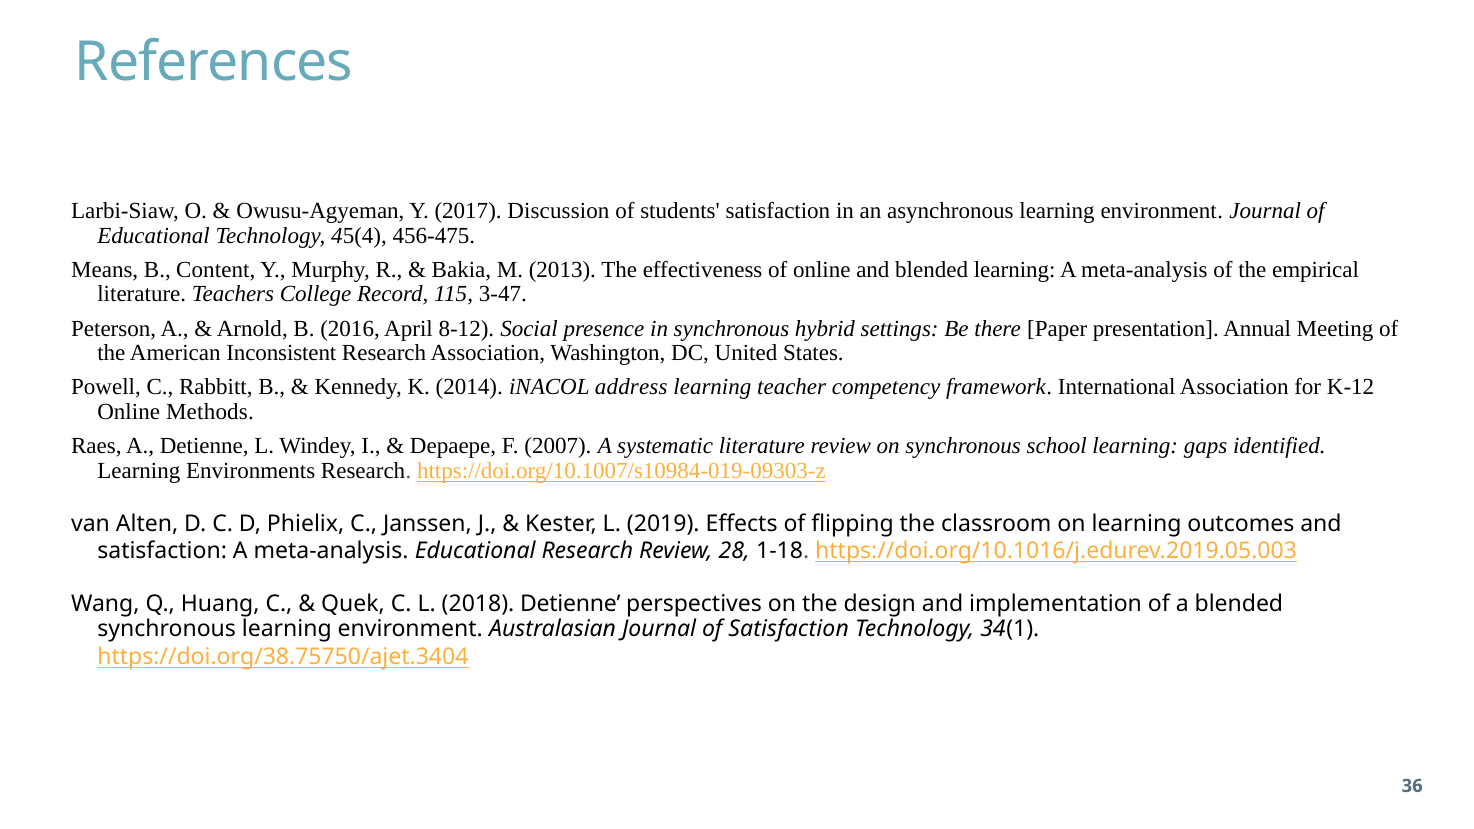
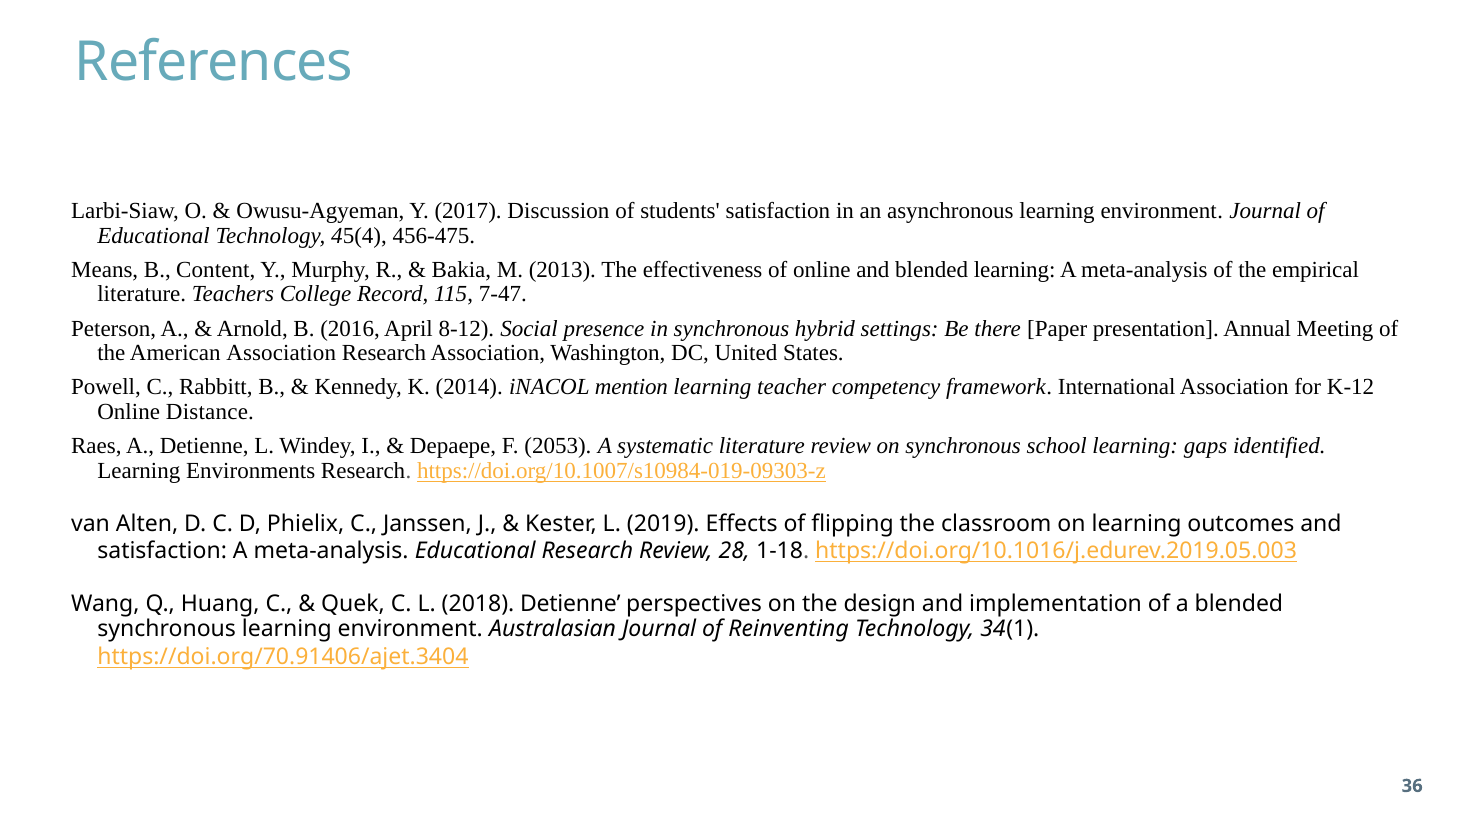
3-47: 3-47 -> 7-47 (503, 294)
American Inconsistent: Inconsistent -> Association (281, 353)
address: address -> mention (631, 387)
Methods: Methods -> Distance (210, 412)
2007: 2007 -> 2053 (558, 446)
of Satisfaction: Satisfaction -> Reinventing (789, 629)
https://doi.org/38.75750/ajet.3404: https://doi.org/38.75750/ajet.3404 -> https://doi.org/70.91406/ajet.3404 (283, 657)
